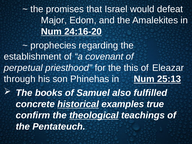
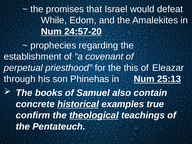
Major: Major -> While (54, 20)
24:16-20: 24:16-20 -> 24:57-20 (83, 32)
fulfilled: fulfilled -> contain (150, 93)
